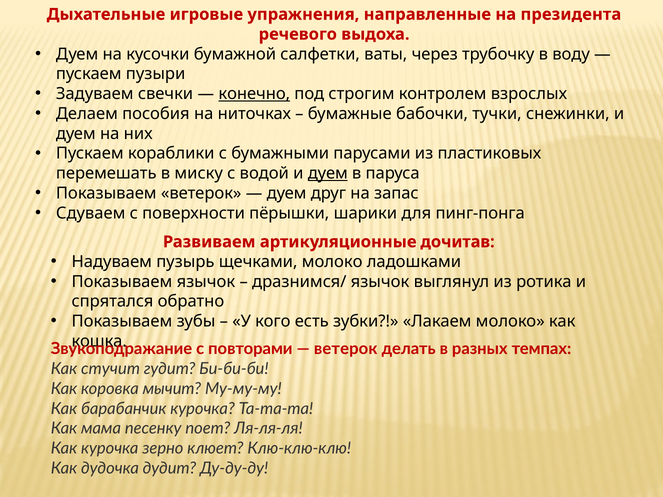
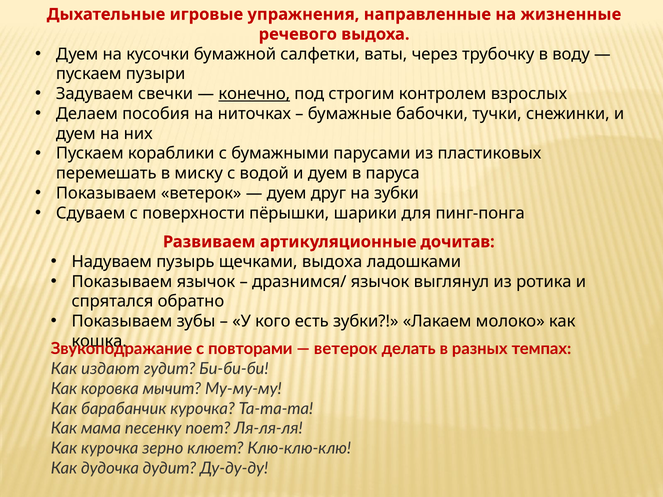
президента: президента -> жизненные (571, 14)
дуем underline: present -> none (328, 173)
на запас: запас -> зубки (396, 193)
щечками молоко: молоко -> выдоха (332, 262)
стучит: стучит -> издают (110, 369)
